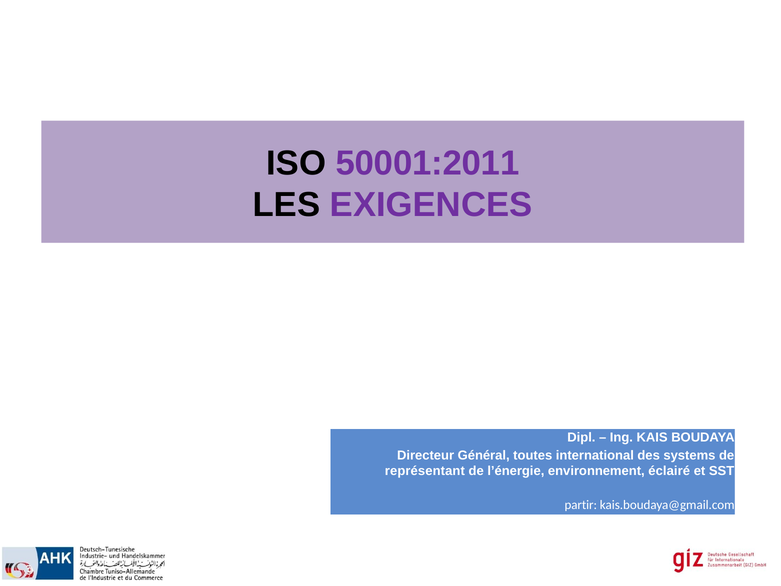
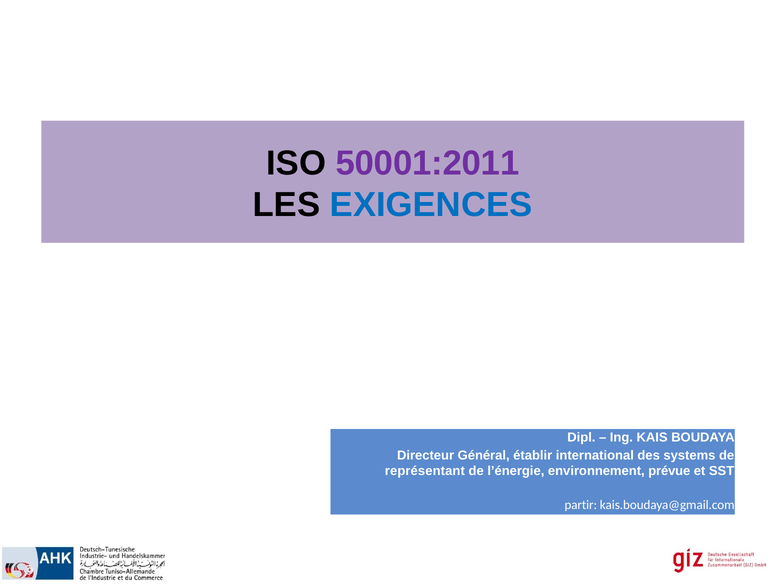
EXIGENCES colour: purple -> blue (431, 205)
toutes: toutes -> établir (533, 455)
éclairé: éclairé -> prévue (669, 471)
